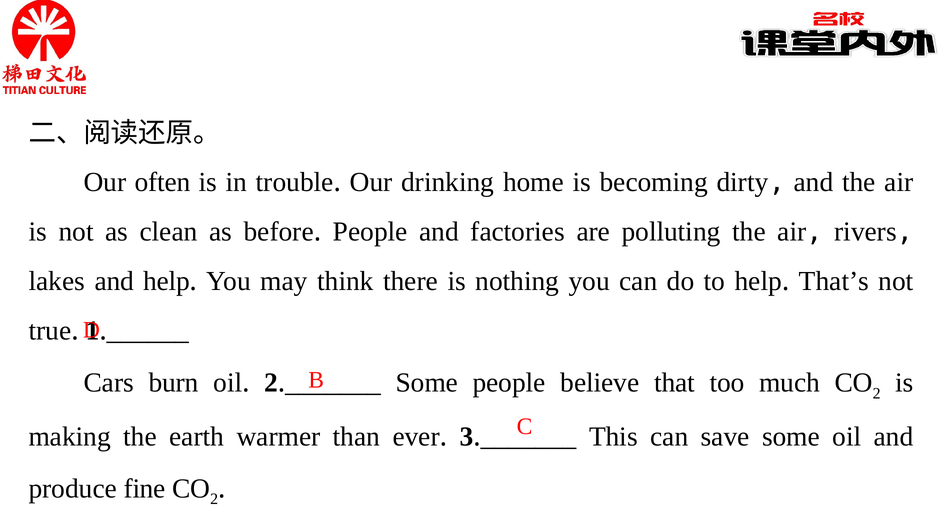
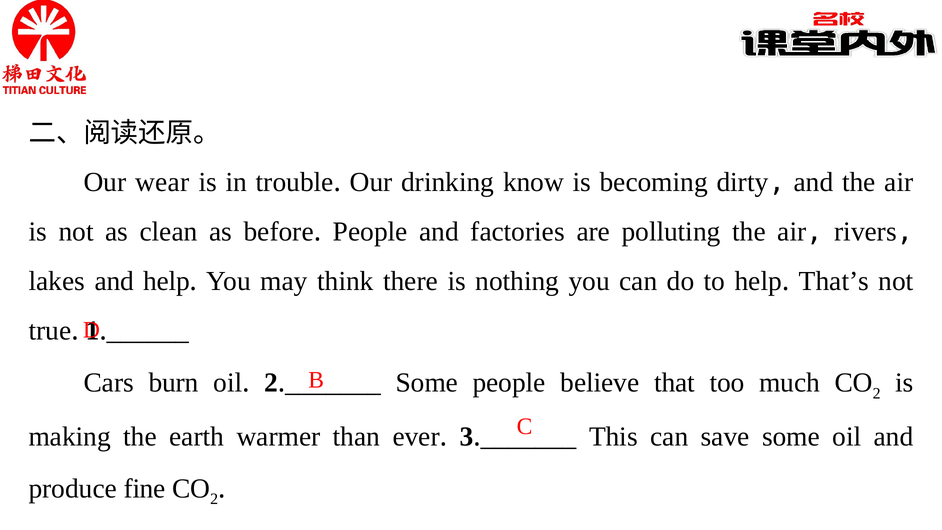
often: often -> wear (162, 182)
home: home -> know (533, 182)
